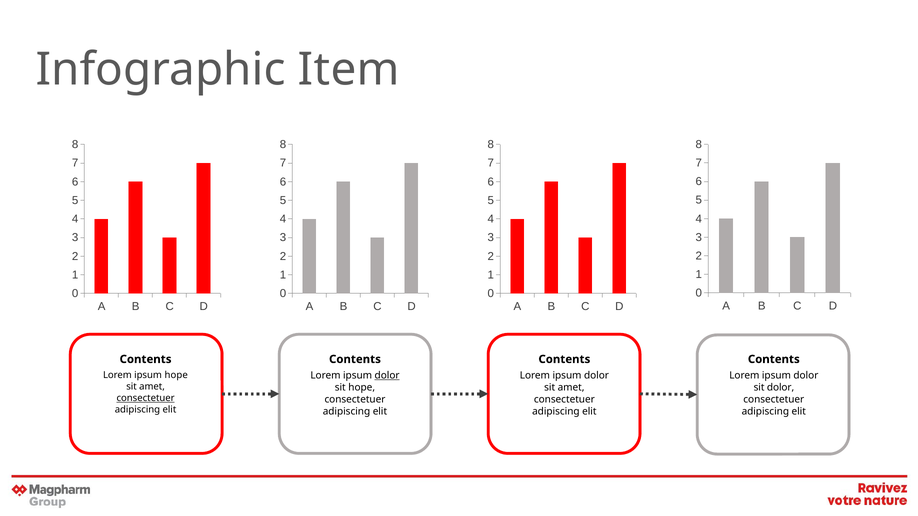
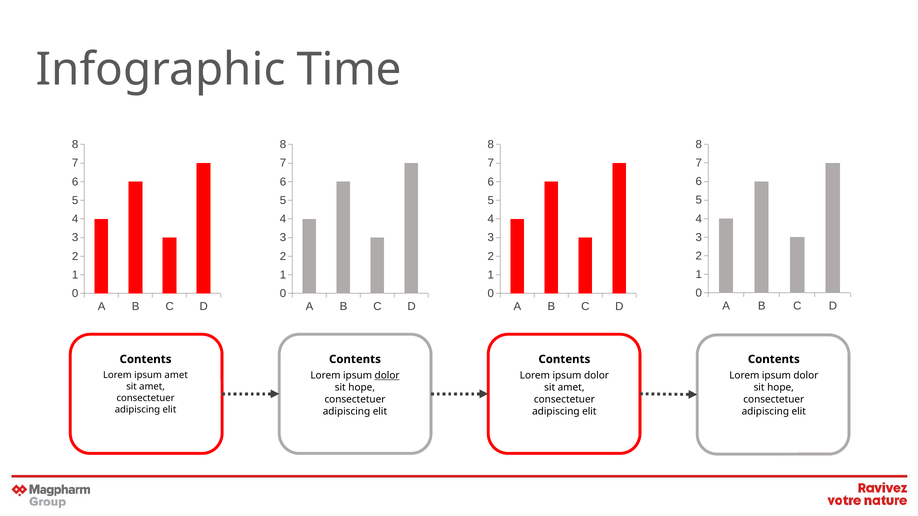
Item: Item -> Time (349, 70)
ipsum hope: hope -> amet (176, 375)
dolor: dolor -> hope (781, 388)
consectetuer underline: present -> none (146, 398)
